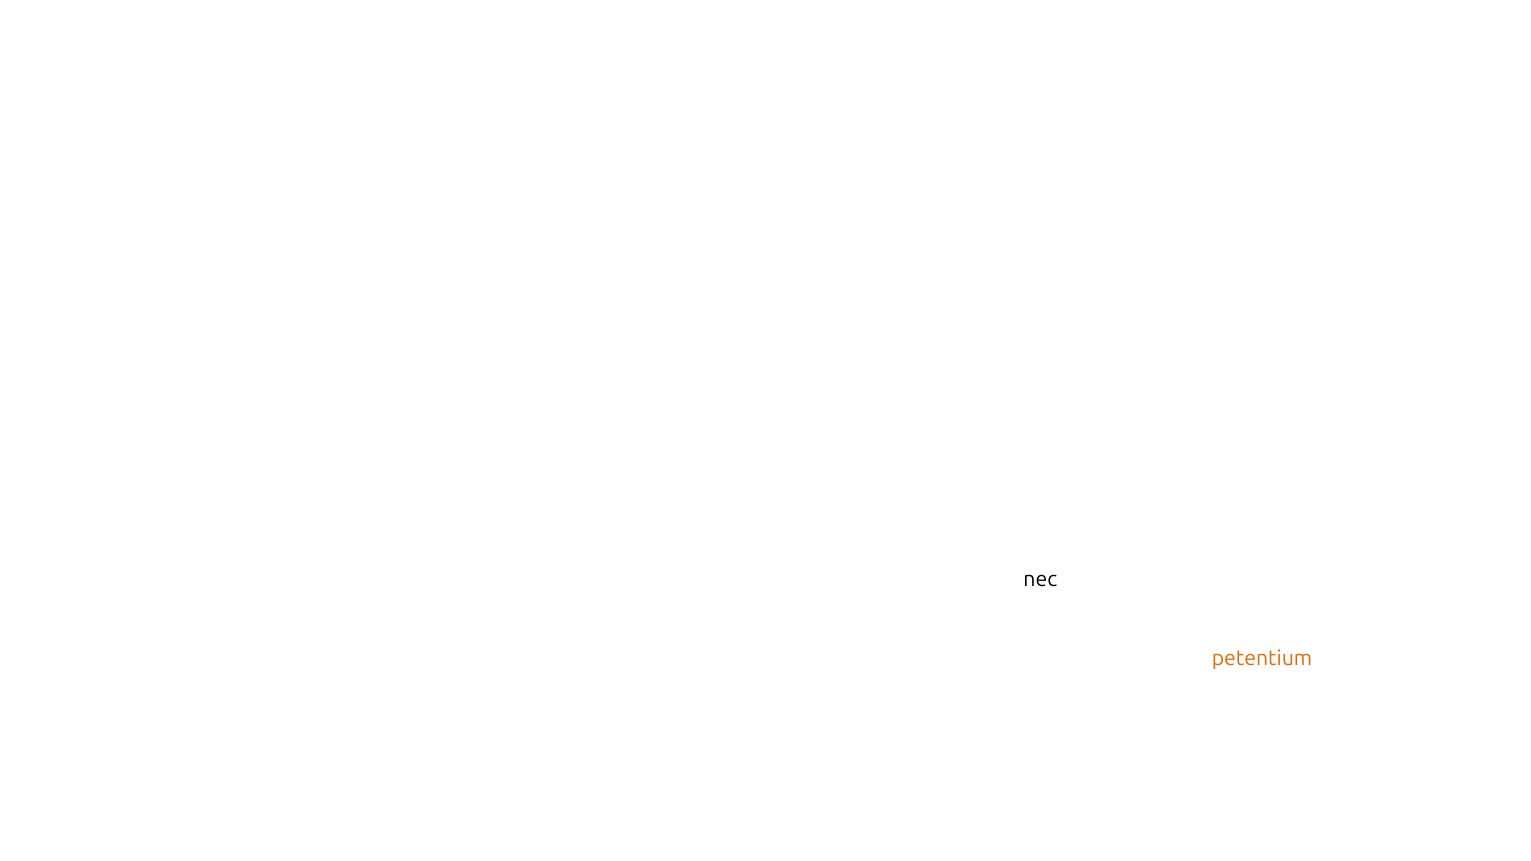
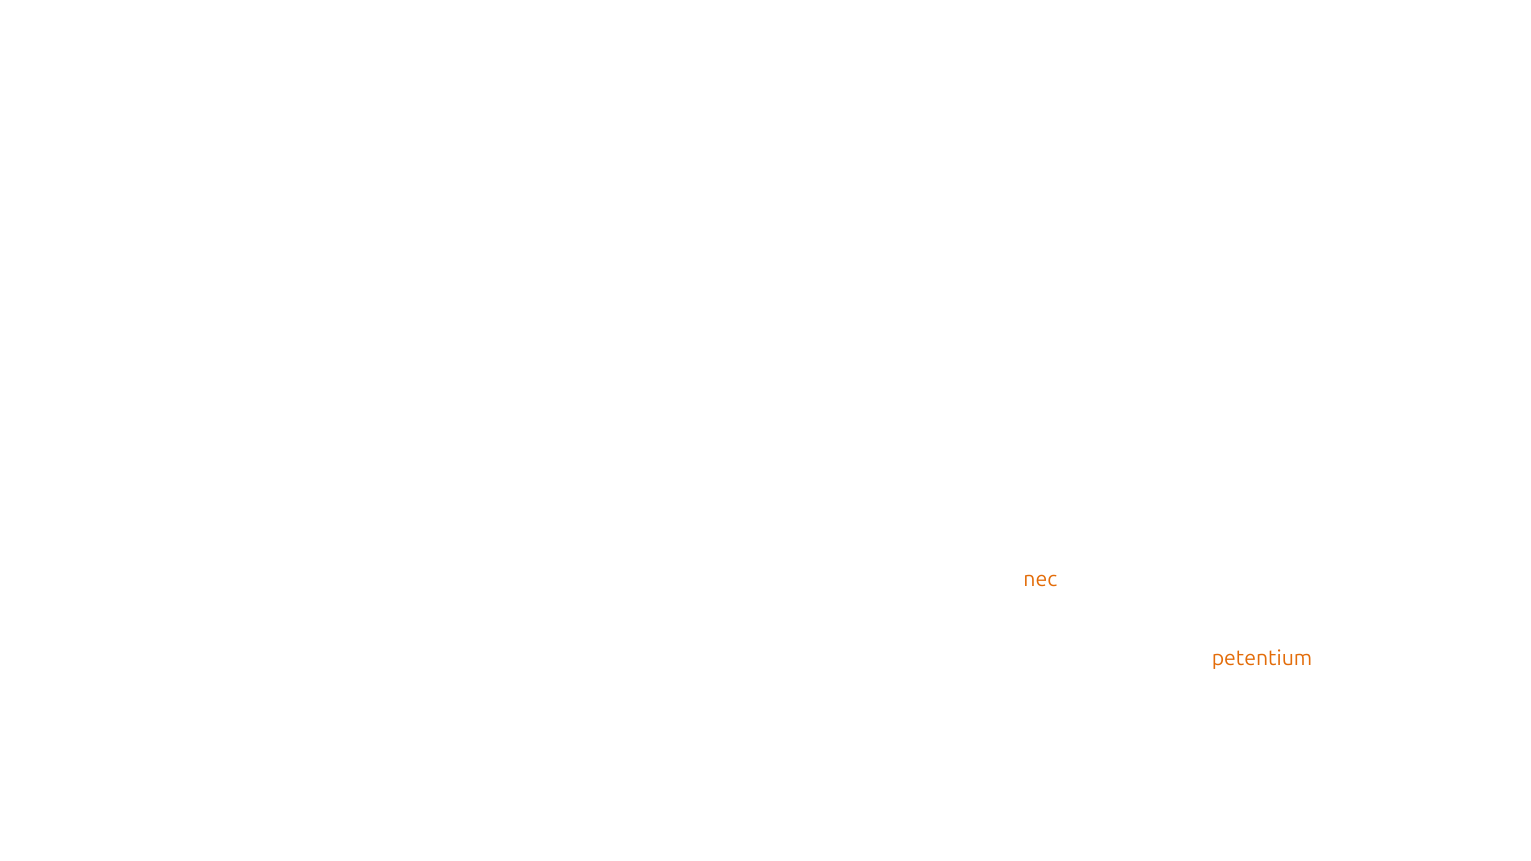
nec colour: black -> orange (1040, 580)
